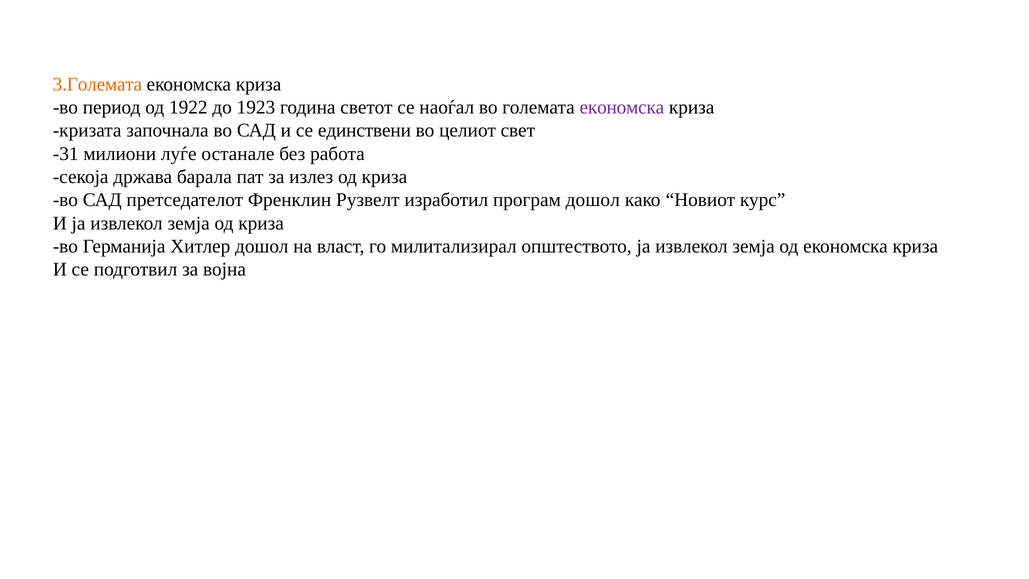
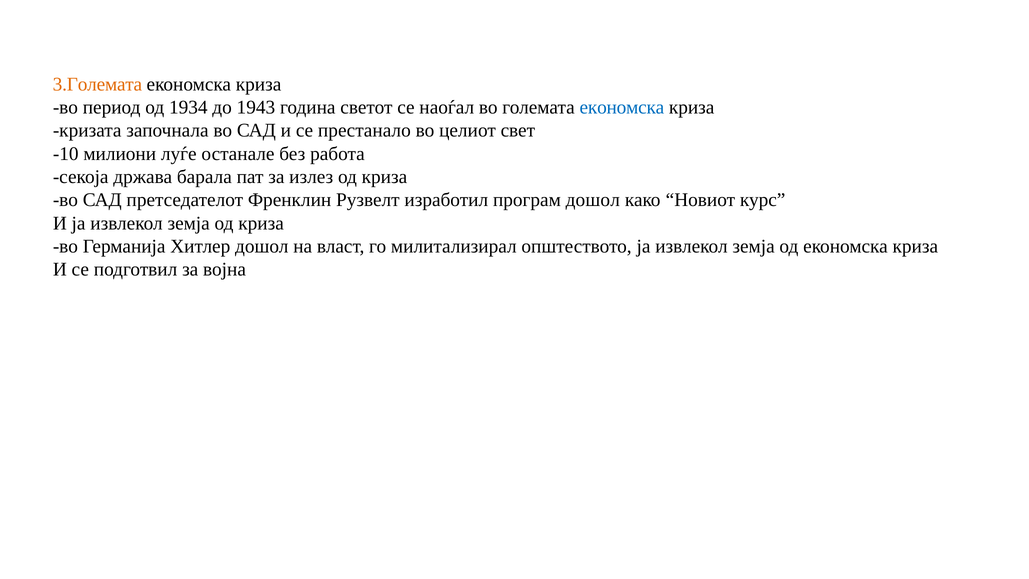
1922: 1922 -> 1934 (188, 107)
1923: 1923 -> 1943 (256, 107)
економска colour: purple -> blue (622, 107)
единствени: единствени -> престанало (364, 131)
-31: -31 -> -10 (66, 154)
